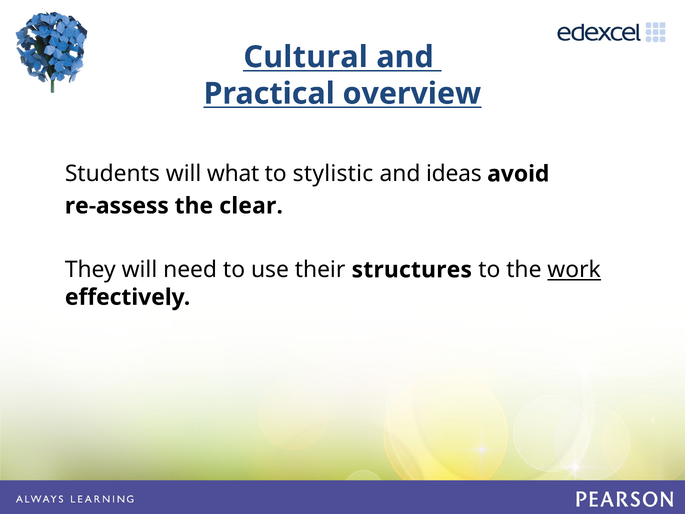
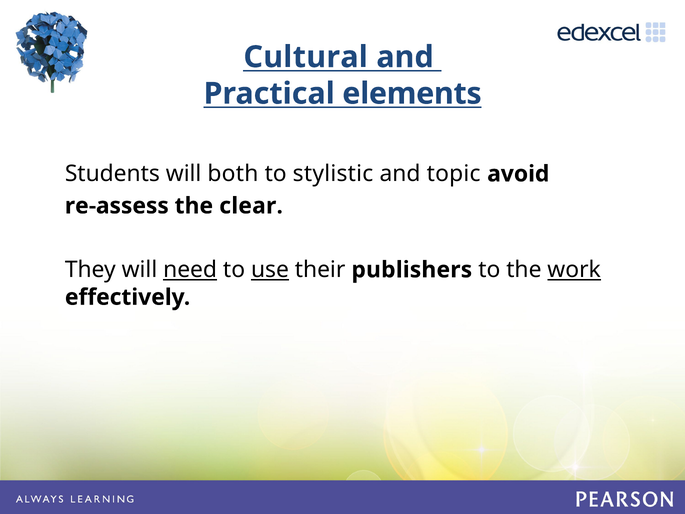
overview: overview -> elements (412, 94)
what: what -> both (233, 174)
ideas: ideas -> topic (454, 174)
need underline: none -> present (190, 270)
use underline: none -> present (270, 270)
structures: structures -> publishers (412, 270)
